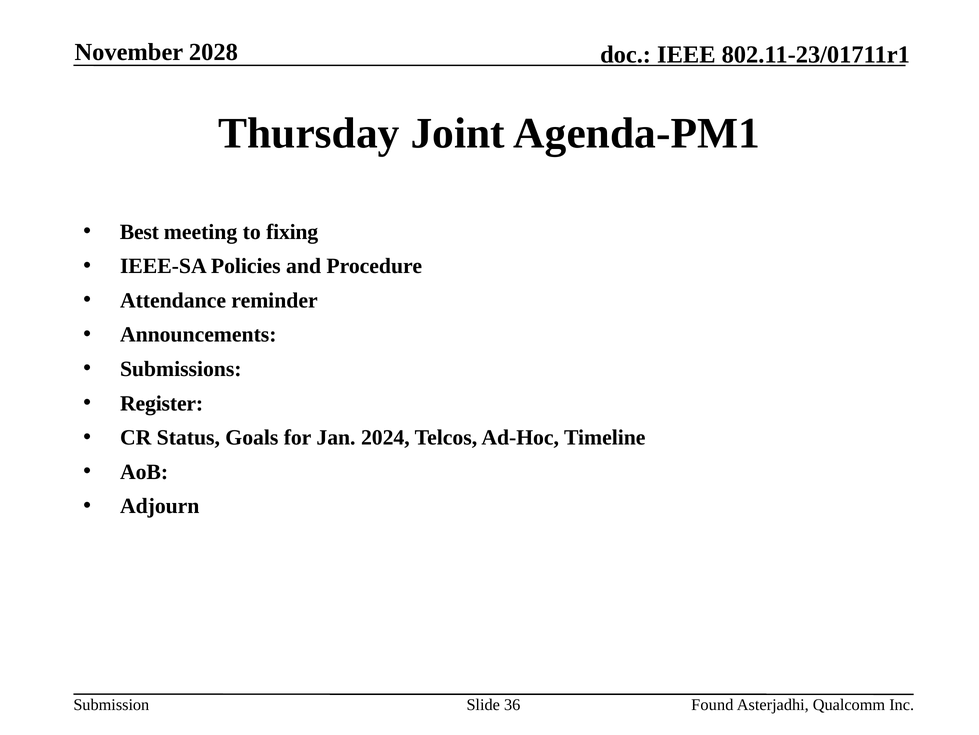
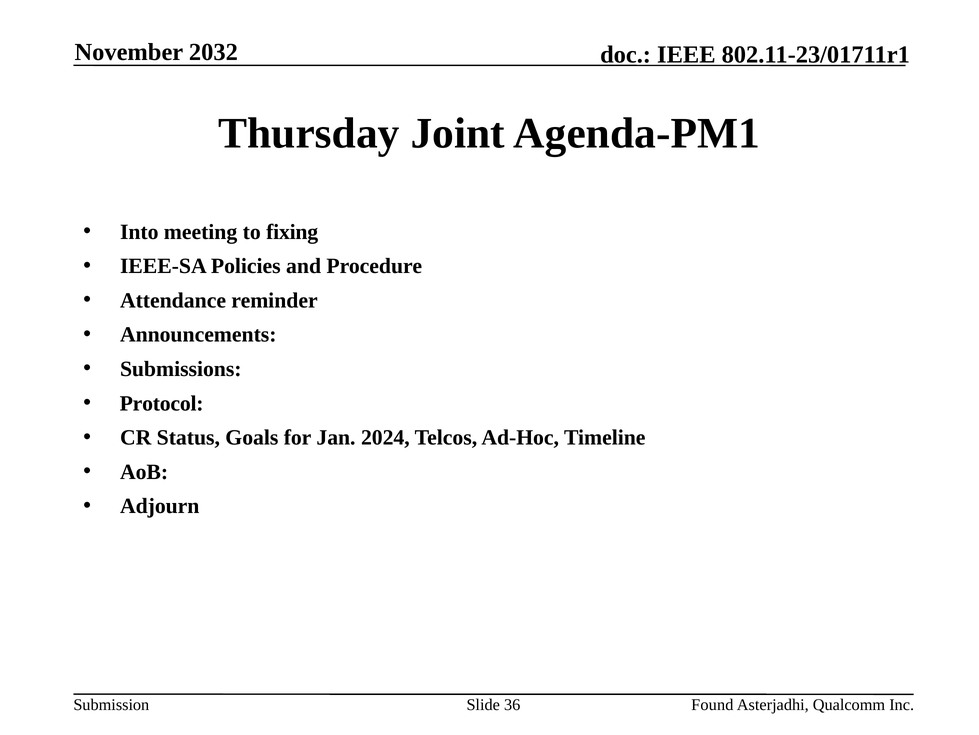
2028: 2028 -> 2032 (213, 52)
Best: Best -> Into (139, 232)
Register: Register -> Protocol (162, 403)
